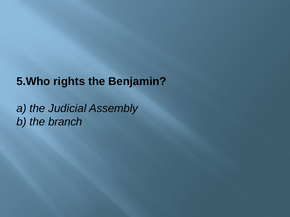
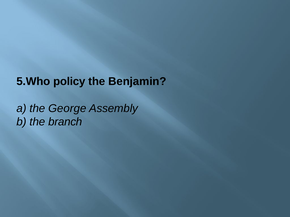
rights: rights -> policy (69, 81)
Judicial: Judicial -> George (67, 109)
